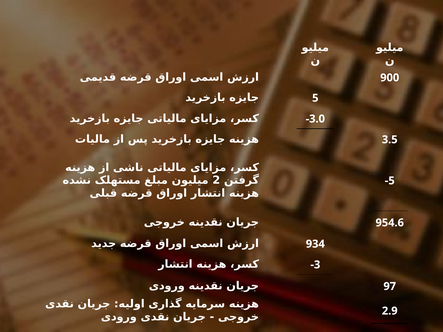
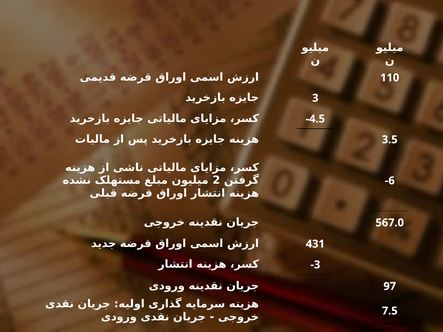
900: 900 -> 110 (390, 78)
5: 5 -> 3 (315, 98)
-3.0: -3.0 -> -4.5 (315, 119)
-5: -5 -> -6 (390, 181)
954.6: 954.6 -> 567.0 (390, 223)
934: 934 -> 431 (315, 244)
2.9: 2.9 -> 7.5 (390, 311)
